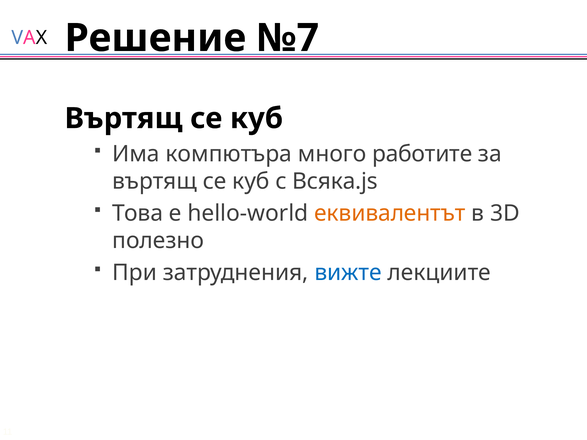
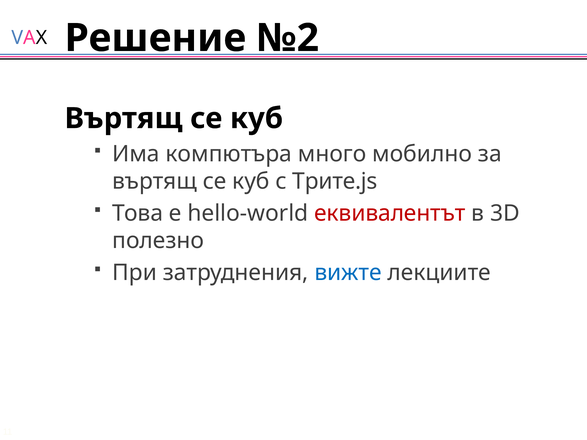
№7: №7 -> №2 (288, 38)
работите: работите -> мобилно (422, 154)
Всяка.js: Всяка.js -> Трите.js (335, 181)
еквивалентът colour: orange -> red (390, 213)
